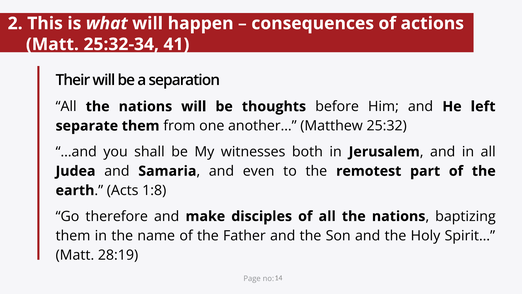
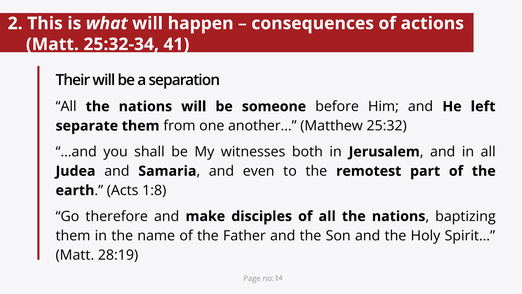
thoughts: thoughts -> someone (274, 107)
